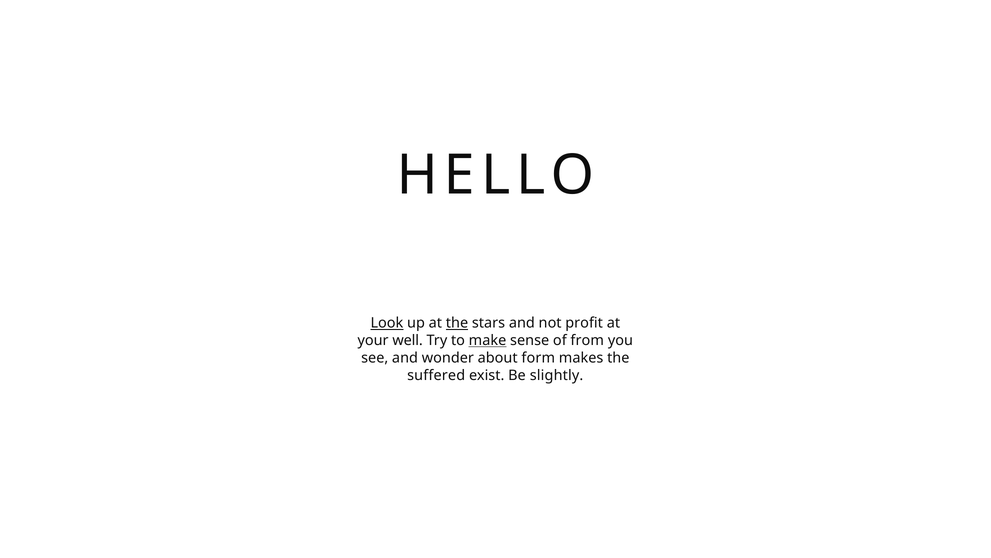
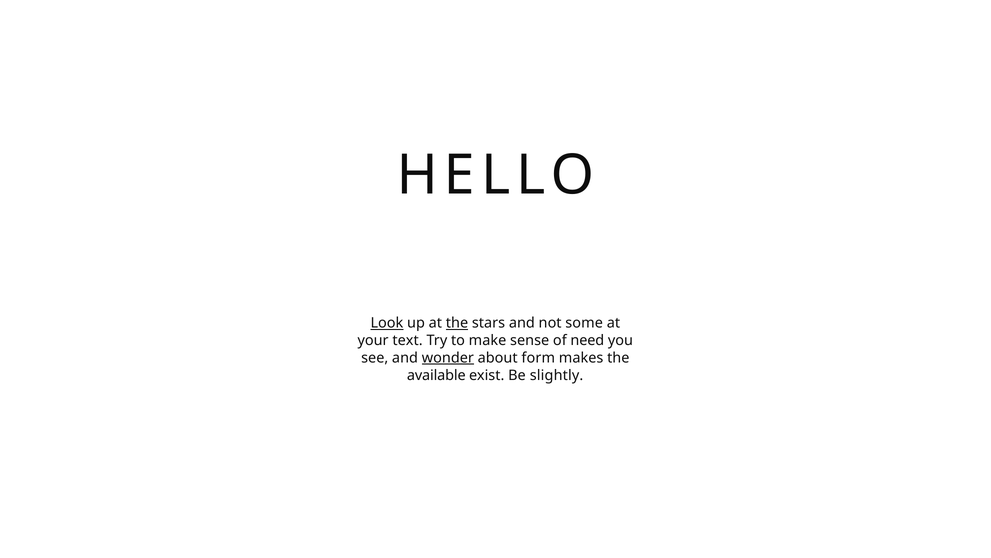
profit: profit -> some (584, 323)
well: well -> text (408, 340)
make underline: present -> none (488, 340)
from: from -> need (587, 340)
wonder underline: none -> present (448, 358)
suffered: suffered -> available (436, 375)
